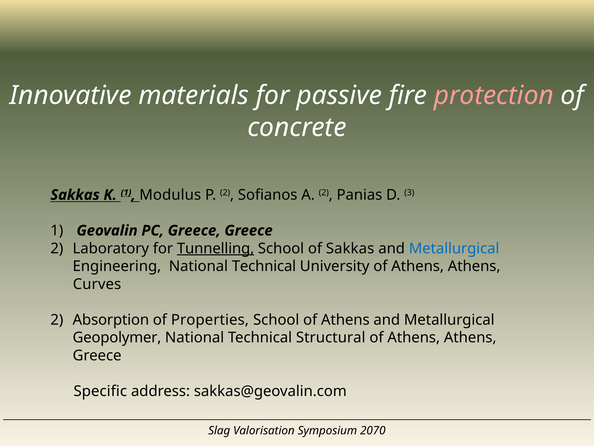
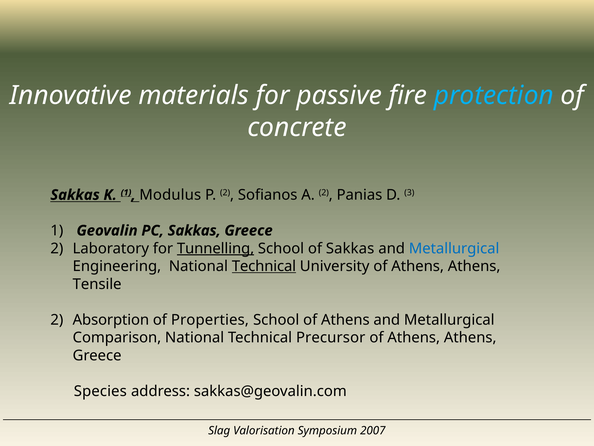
protection colour: pink -> light blue (494, 95)
PC Greece: Greece -> Sakkas (194, 230)
Technical underline: none -> present (264, 266)
Curves: Curves -> Tensile (97, 284)
Geopolymer: Geopolymer -> Comparison (117, 337)
Structural: Structural -> Precursor (331, 337)
Specific: Specific -> Species (100, 391)
2070: 2070 -> 2007 (373, 430)
